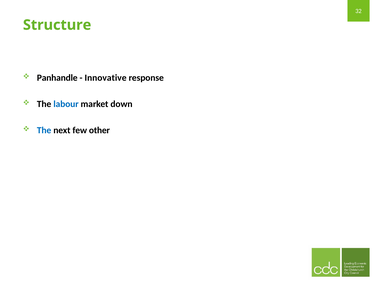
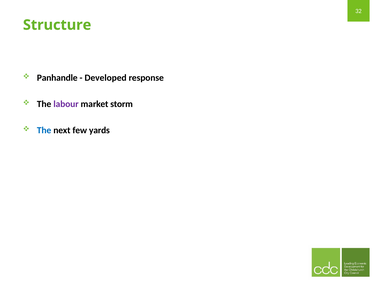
Innovative: Innovative -> Developed (106, 78)
labour colour: blue -> purple (66, 104)
down: down -> storm (122, 104)
other: other -> yards (99, 130)
